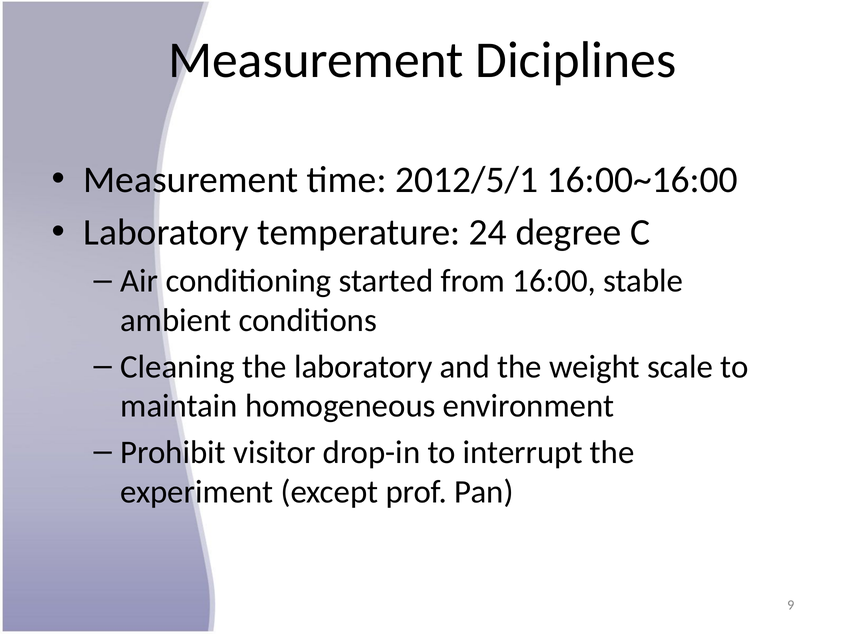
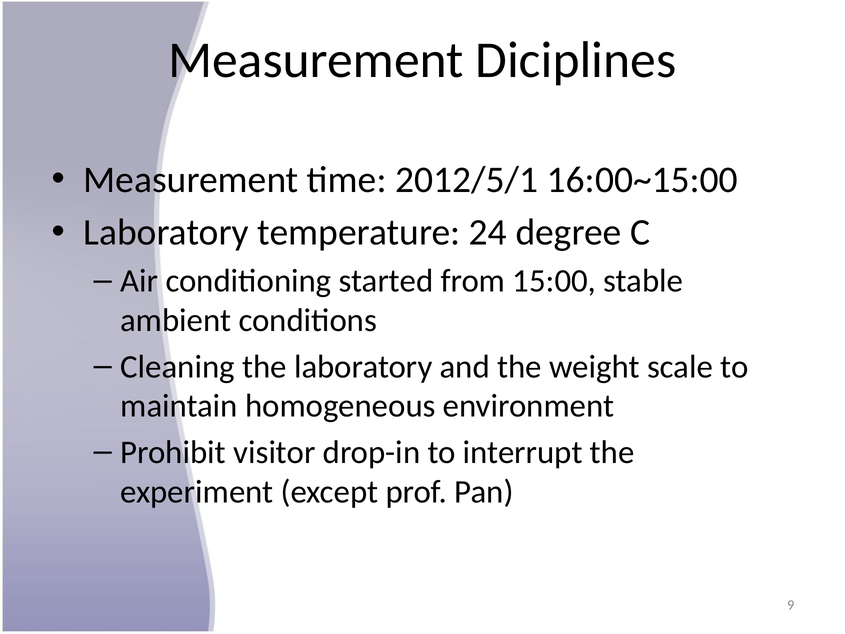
16:00~16:00: 16:00~16:00 -> 16:00~15:00 (642, 180)
16:00: 16:00 -> 15:00 (554, 281)
